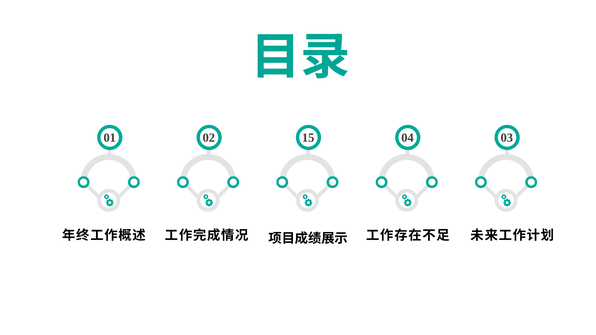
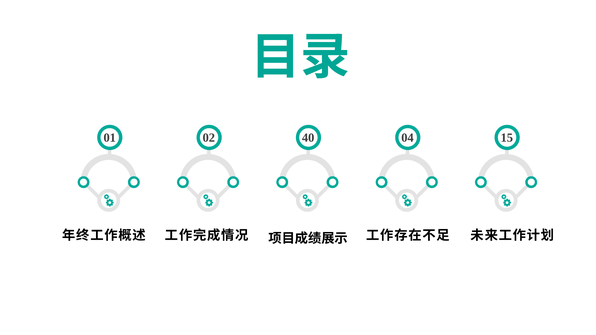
15: 15 -> 40 (308, 138)
03: 03 -> 15 (507, 138)
